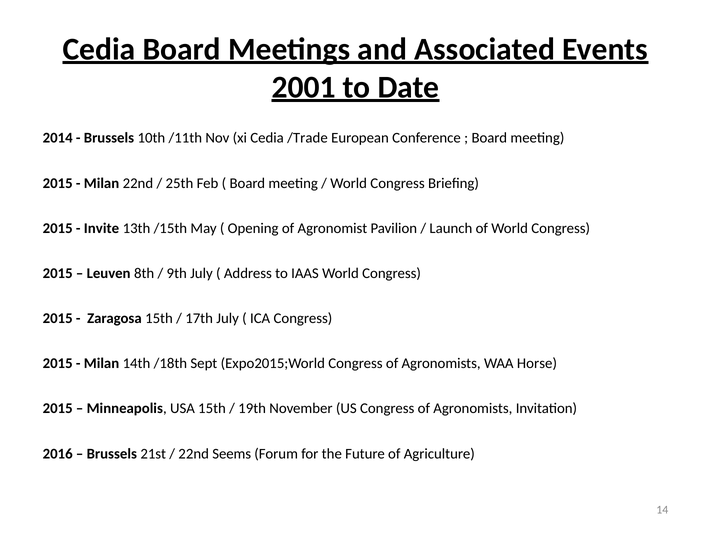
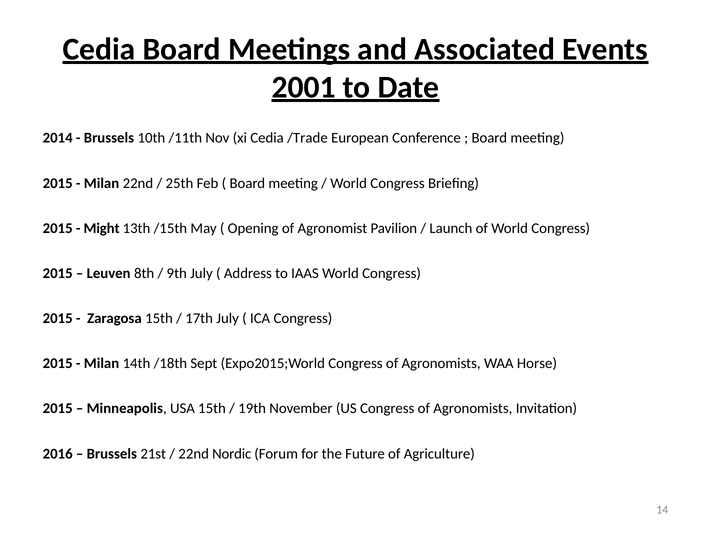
Invite: Invite -> Might (102, 228)
Seems: Seems -> Nordic (232, 453)
